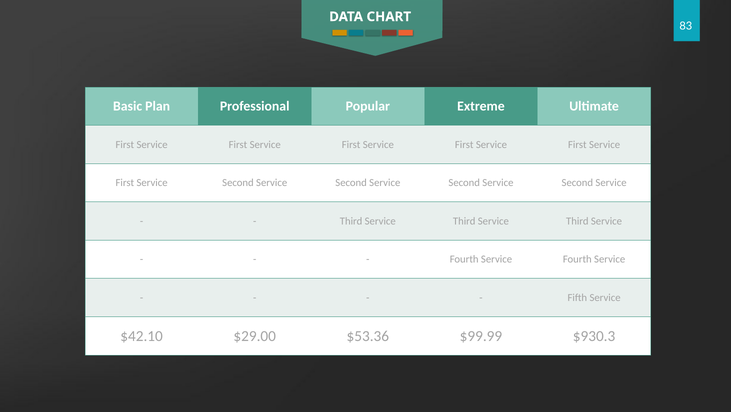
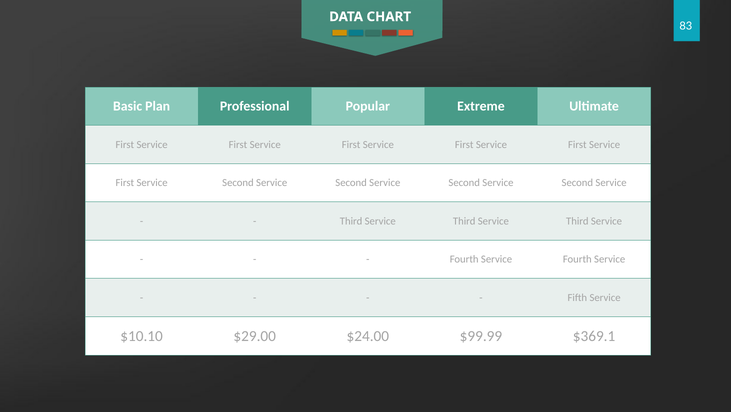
$42.10: $42.10 -> $10.10 (142, 336)
$53.36: $53.36 -> $24.00 (368, 336)
$930.3: $930.3 -> $369.1 (594, 336)
